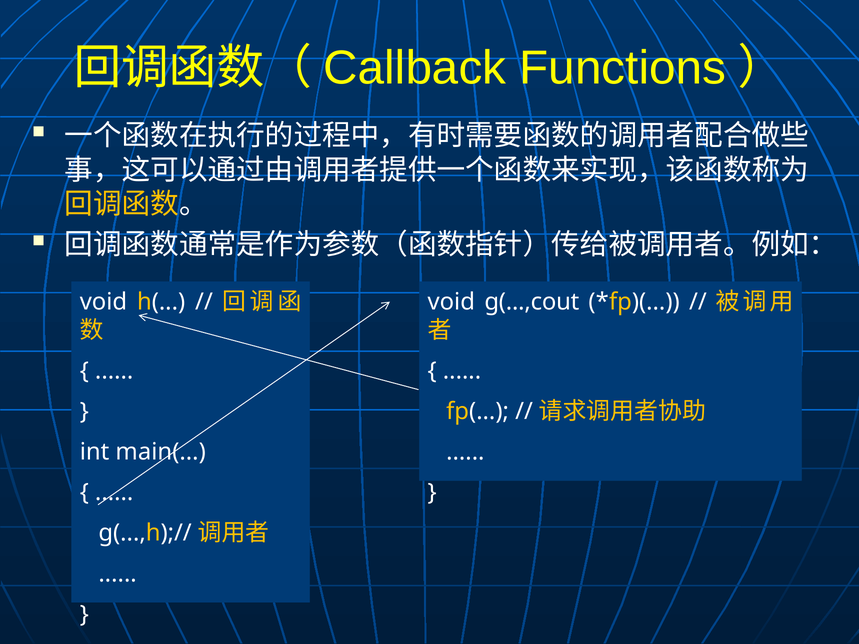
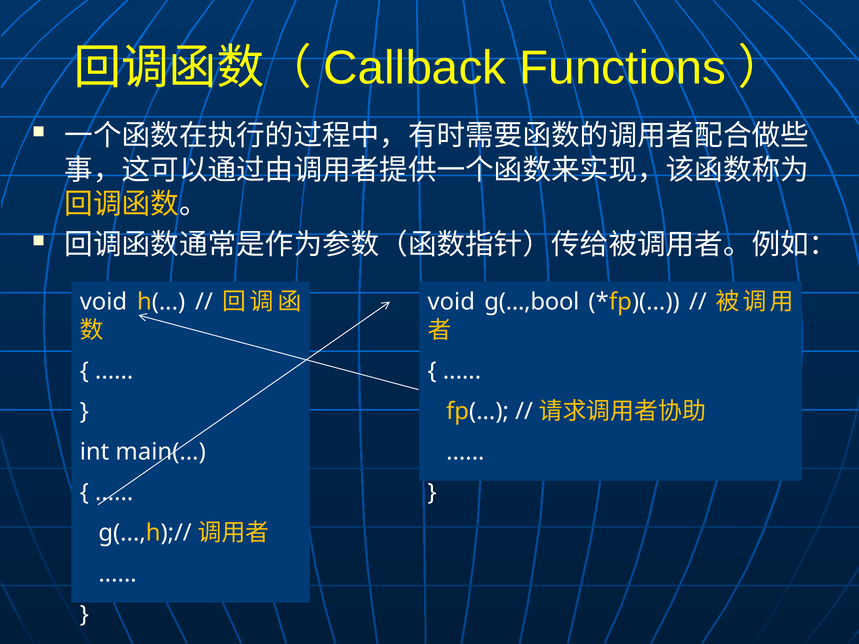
g(...,cout: g(...,cout -> g(...,bool (532, 302)
